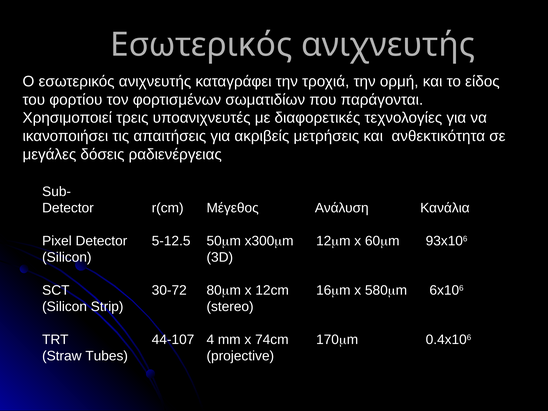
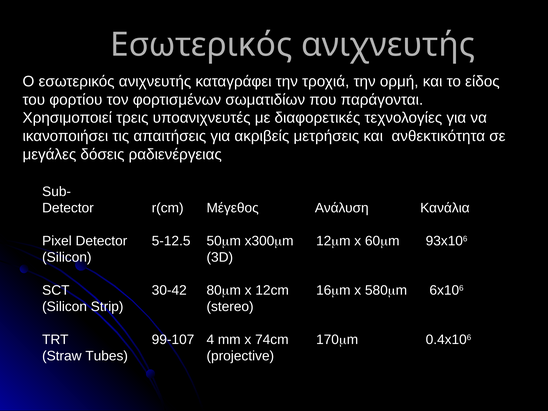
30-72: 30-72 -> 30-42 (169, 290)
44-107: 44-107 -> 99-107 (173, 340)
